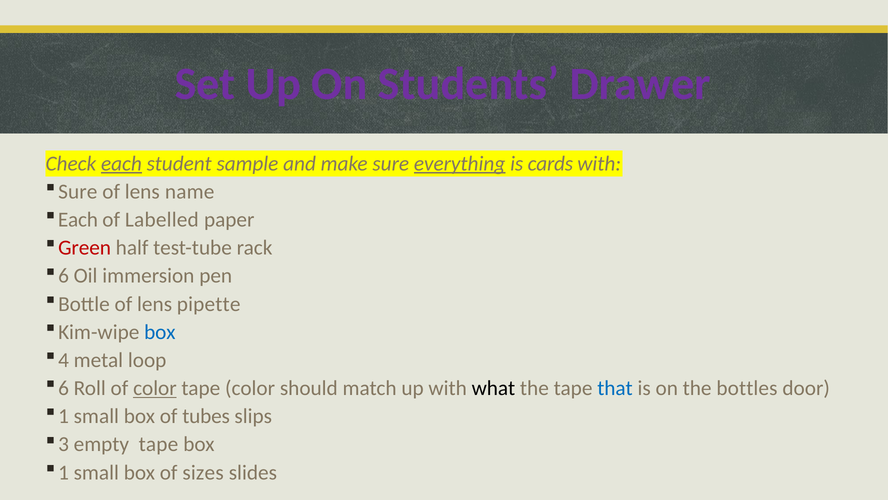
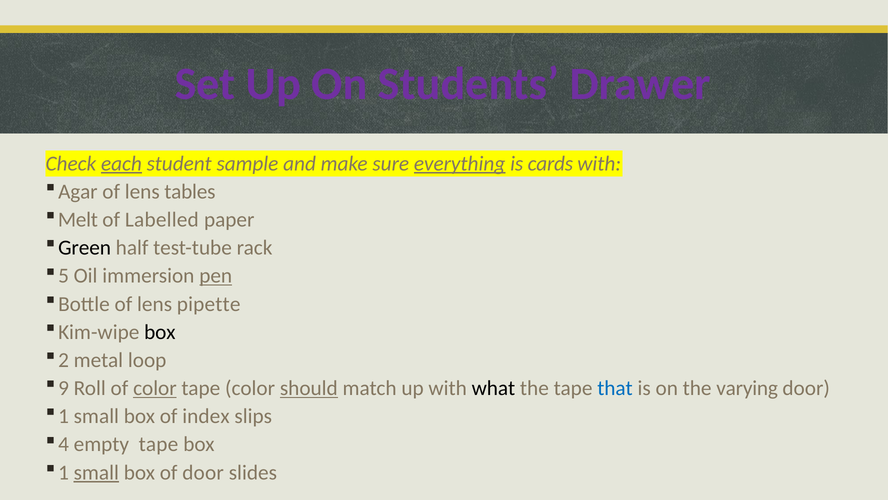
Sure: Sure -> Agar (78, 191)
name: name -> tables (190, 191)
Each: Each -> Melt (78, 220)
Green colour: red -> black (85, 248)
6: 6 -> 5 (64, 276)
pen underline: none -> present (216, 276)
box colour: blue -> black (160, 332)
4: 4 -> 2 (64, 360)
6: 6 -> 9 (64, 388)
should underline: none -> present (309, 388)
bottles: bottles -> varying (747, 388)
tubes: tubes -> index (206, 416)
3: 3 -> 4 (64, 444)
small underline: none -> present (96, 472)
of sizes: sizes -> door (203, 472)
